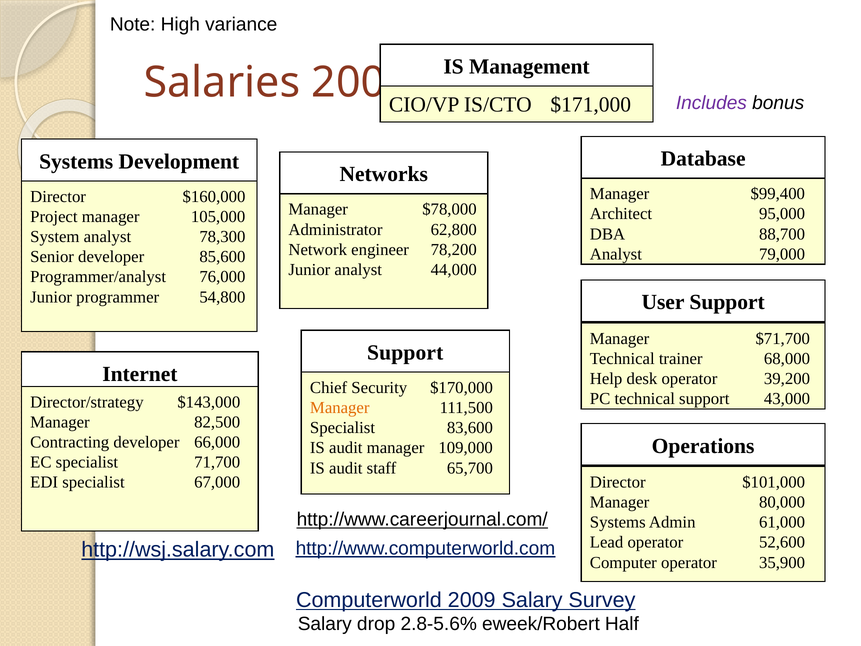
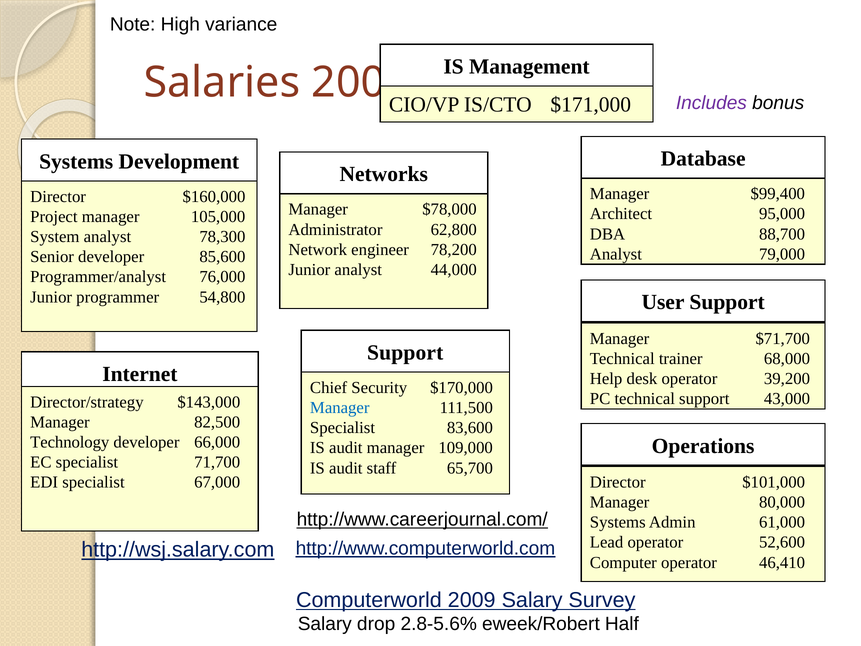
Manager colour: orange -> blue (340, 408)
Contracting: Contracting -> Technology (70, 442)
35,900: 35,900 -> 46,410 (782, 562)
